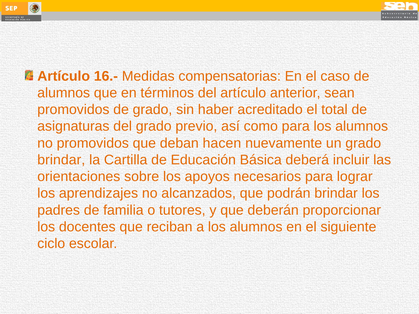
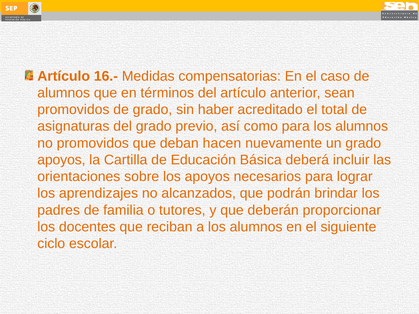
brindar: brindar -> apoyos (61, 160)
